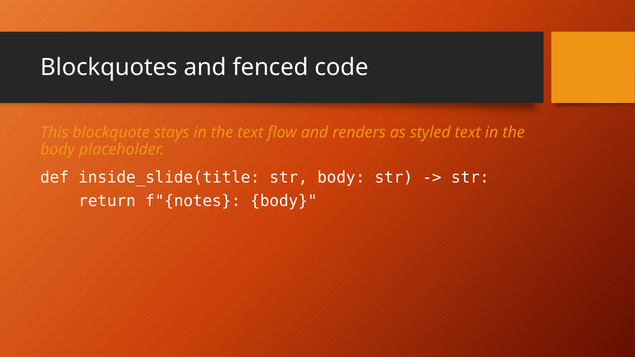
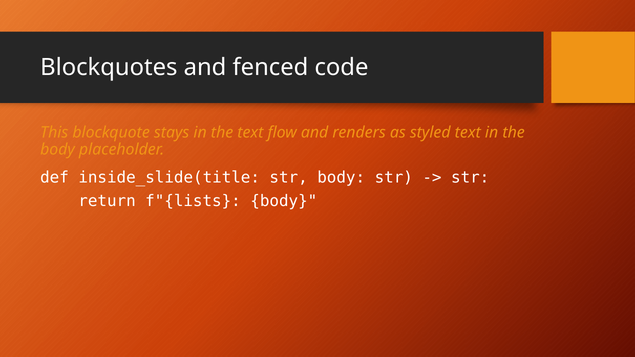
f"{notes: f"{notes -> f"{lists (193, 201)
